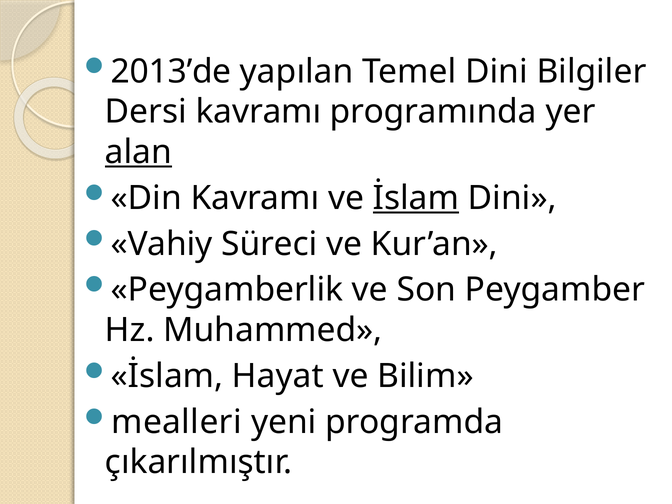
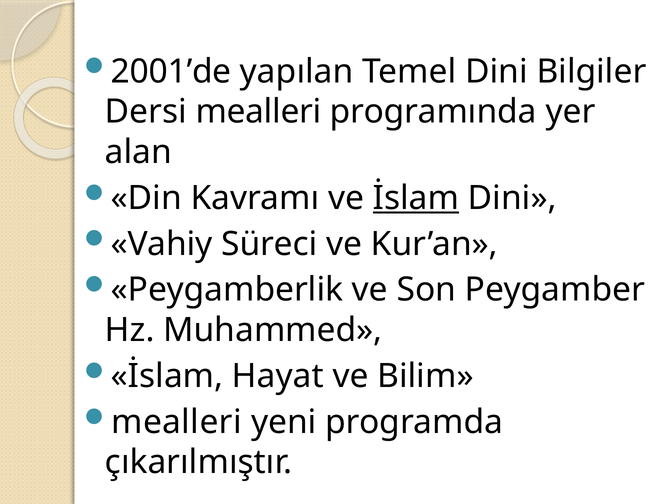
2013’de: 2013’de -> 2001’de (171, 71)
Dersi kavramı: kavramı -> mealleri (259, 112)
alan underline: present -> none (138, 152)
